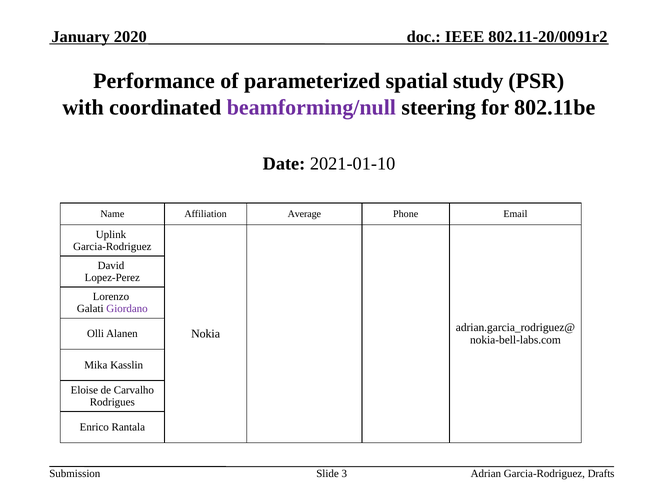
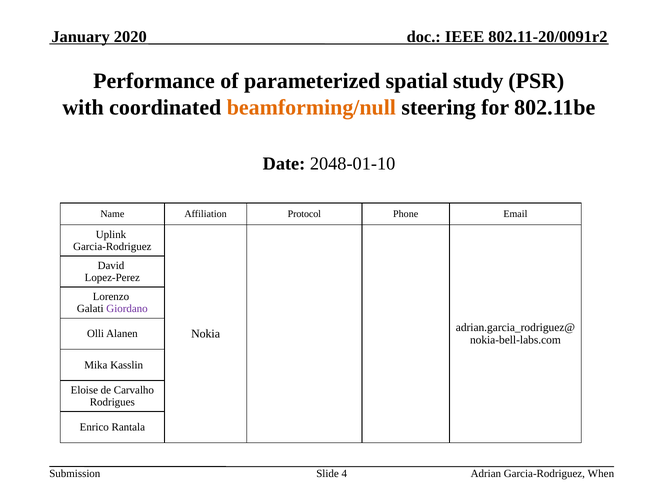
beamforming/null colour: purple -> orange (311, 107)
2021-01-10: 2021-01-10 -> 2048-01-10 (353, 164)
Average: Average -> Protocol (304, 214)
3: 3 -> 4 (344, 473)
Drafts: Drafts -> When (601, 473)
